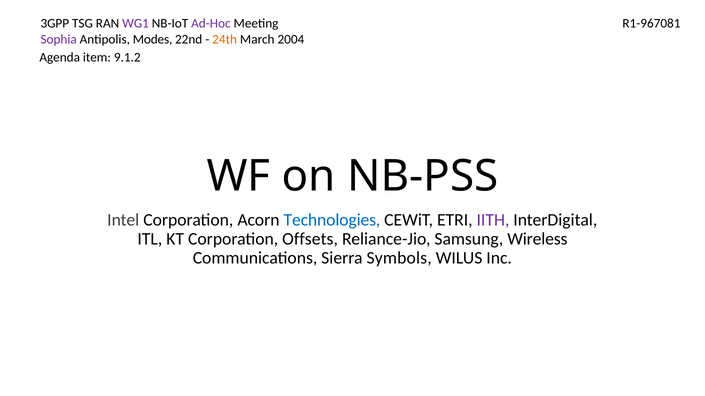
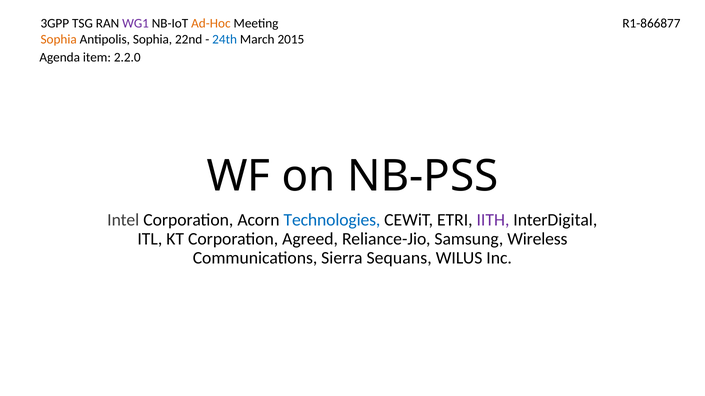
Ad-Hoc colour: purple -> orange (211, 24)
R1-967081: R1-967081 -> R1-866877 (651, 24)
Sophia colour: purple -> orange (59, 39)
Antipolis Modes: Modes -> Sophia (153, 39)
24th colour: orange -> blue (225, 39)
2004: 2004 -> 2015 (291, 39)
9.1.2: 9.1.2 -> 2.2.0 (127, 58)
Offsets: Offsets -> Agreed (310, 239)
Symbols: Symbols -> Sequans (399, 258)
